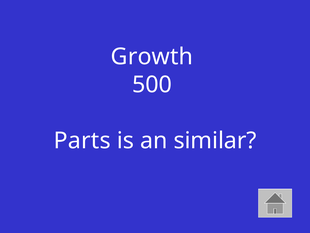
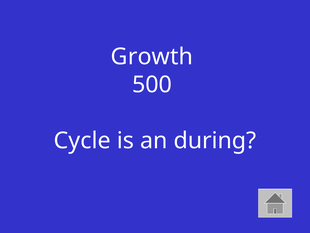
Parts: Parts -> Cycle (82, 140)
similar: similar -> during (215, 140)
